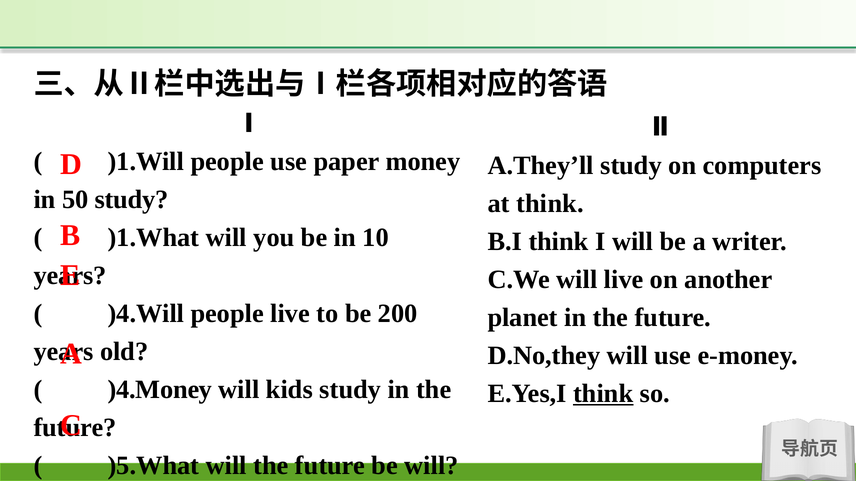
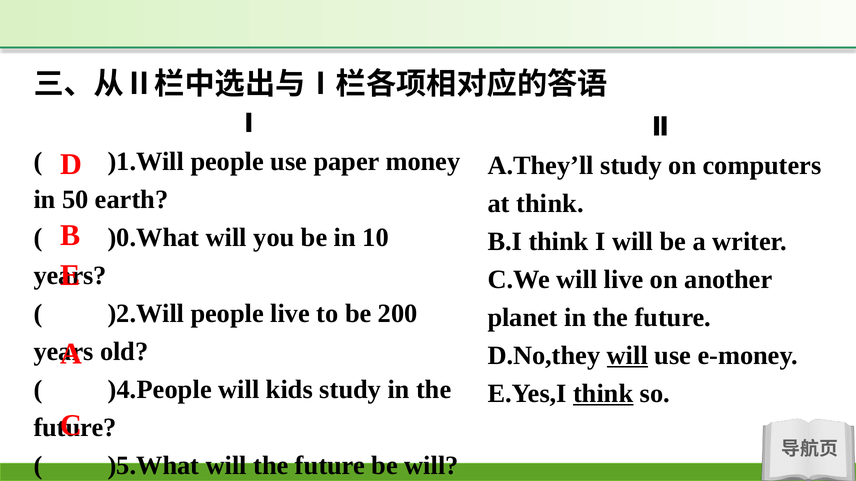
50 study: study -> earth (132, 200)
)1.What: )1.What -> )0.What (153, 238)
)4.Will: )4.Will -> )2.Will (146, 314)
will underline: none -> present (627, 356)
)4.Money: )4.Money -> )4.People (160, 390)
